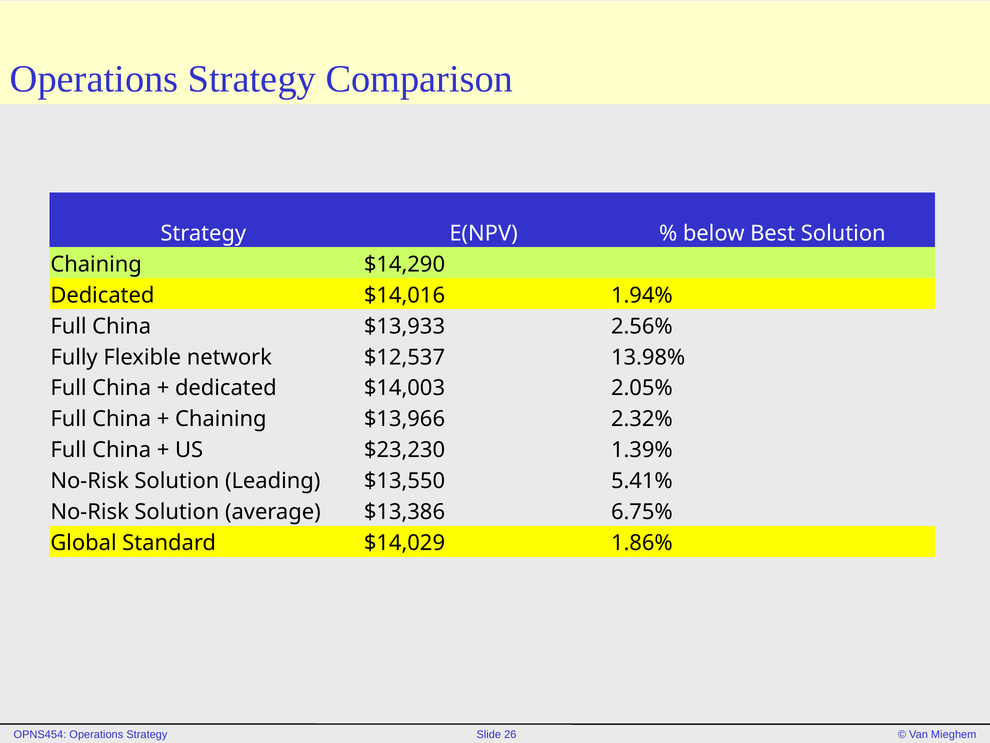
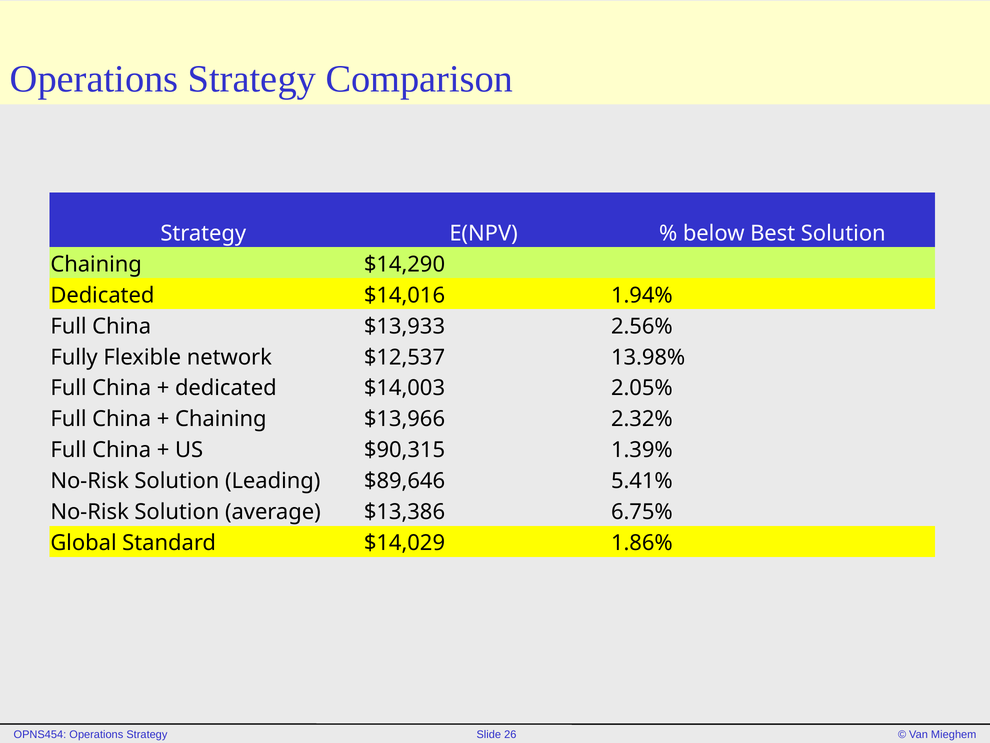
$23,230: $23,230 -> $90,315 (405, 450)
$13,550: $13,550 -> $89,646 (405, 481)
